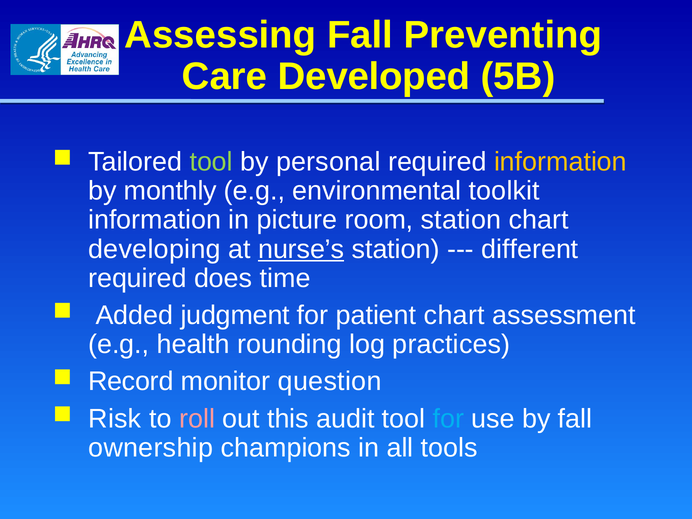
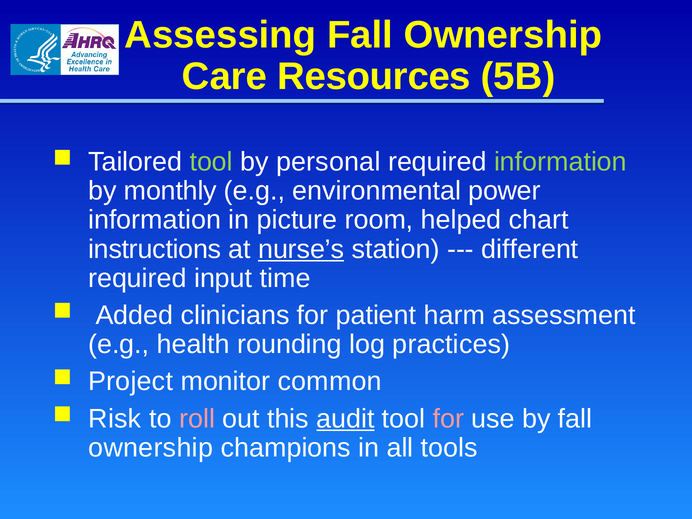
Assessing Fall Preventing: Preventing -> Ownership (503, 35)
Developed: Developed -> Resources (374, 77)
information colour: yellow -> light green (560, 162)
toolkit: toolkit -> power (504, 191)
room station: station -> helped (461, 220)
developing: developing -> instructions (155, 249)
does: does -> input (223, 278)
judgment: judgment -> clinicians (235, 315)
patient chart: chart -> harm (454, 315)
Record: Record -> Project (131, 382)
question: question -> common (330, 382)
audit underline: none -> present (345, 419)
for colour: light blue -> pink (448, 419)
